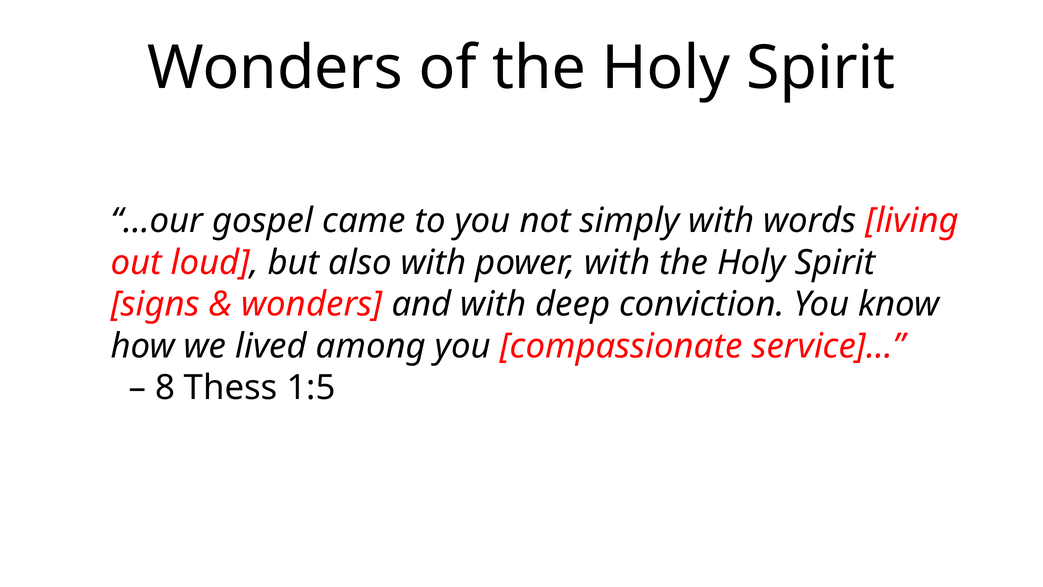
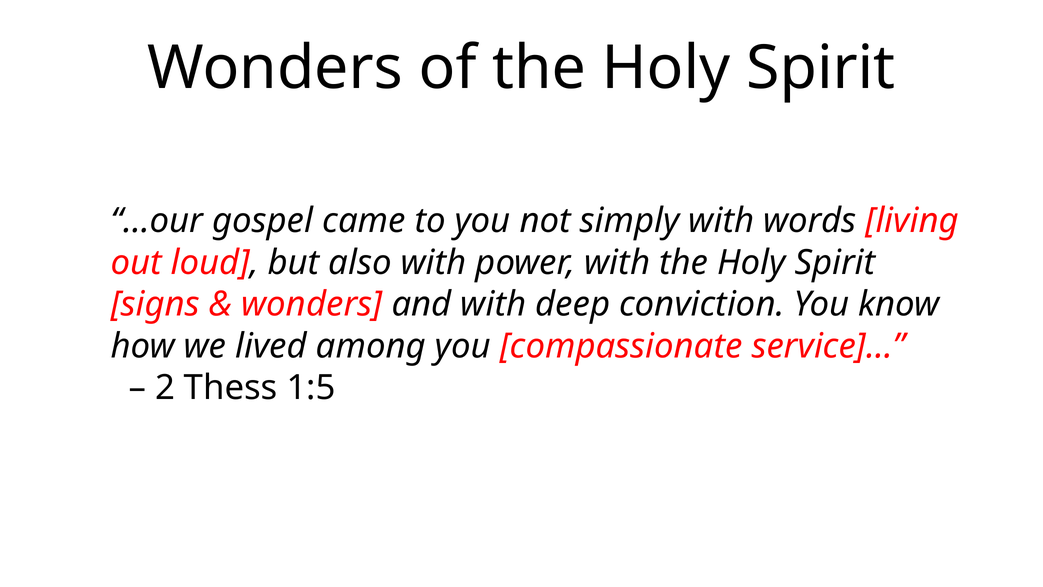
8: 8 -> 2 (165, 388)
